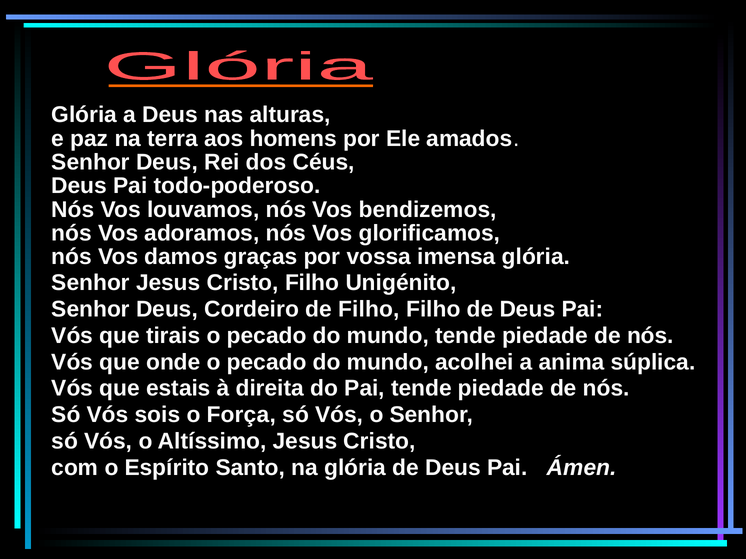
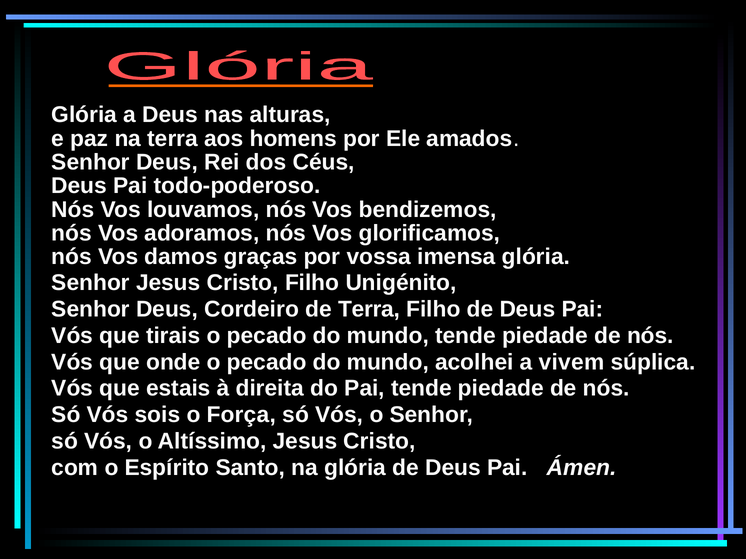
de Filho: Filho -> Terra (369, 310)
anima: anima -> vivem (572, 362)
